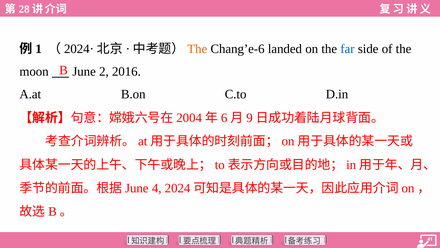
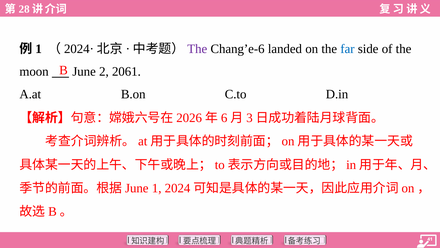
The colour: orange -> purple (197, 49)
2016: 2016 -> 2061 (126, 71)
2004: 2004 -> 2026 (189, 118)
9: 9 -> 3 (249, 118)
June 4: 4 -> 1 (157, 188)
